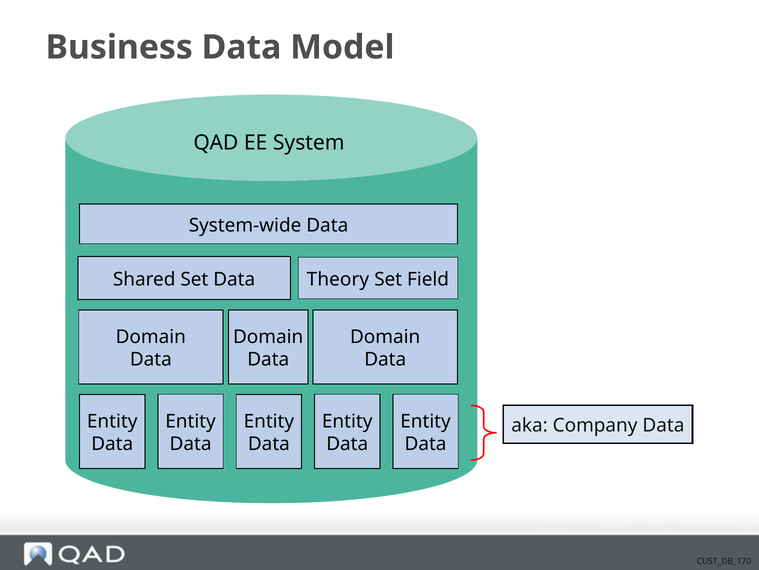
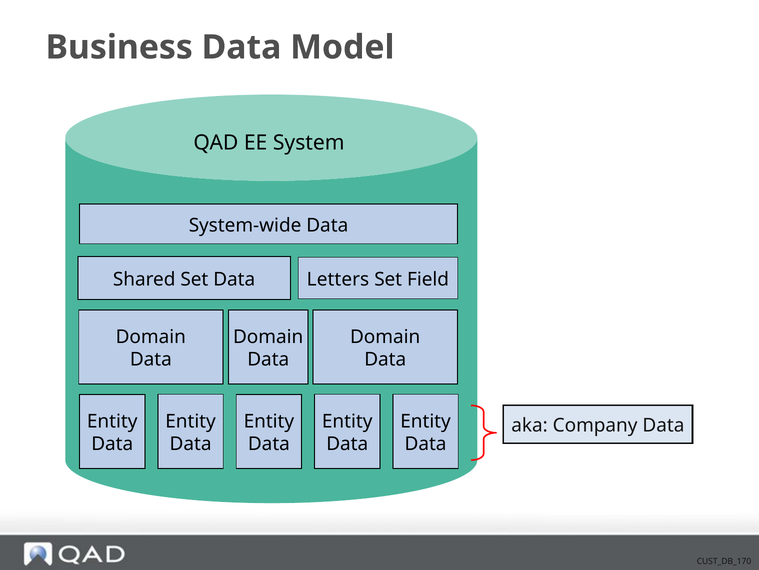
Theory: Theory -> Letters (338, 279)
